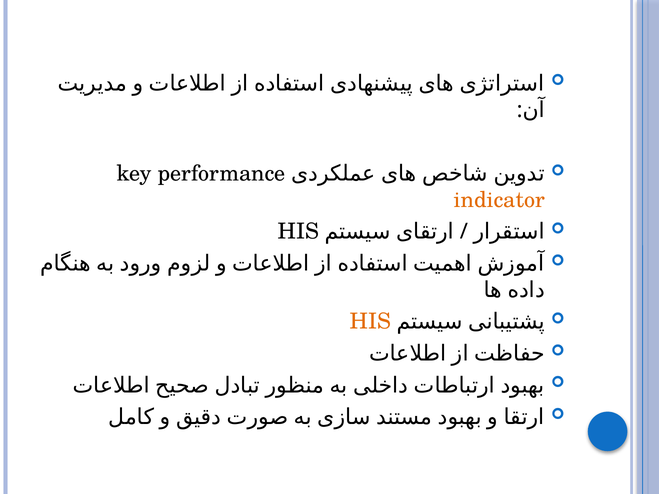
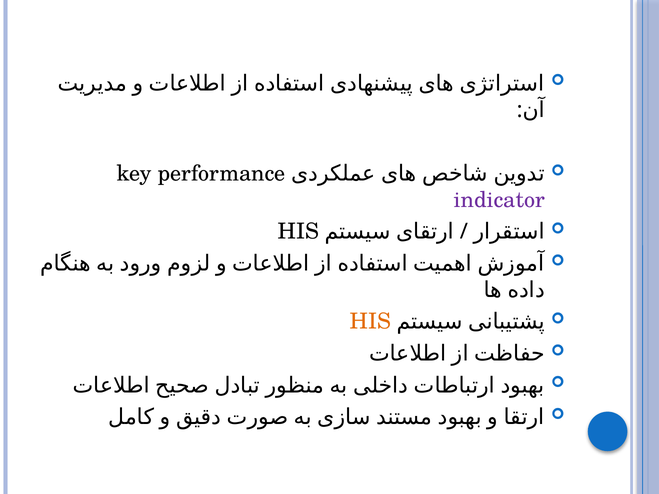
indicator colour: orange -> purple (499, 200)
